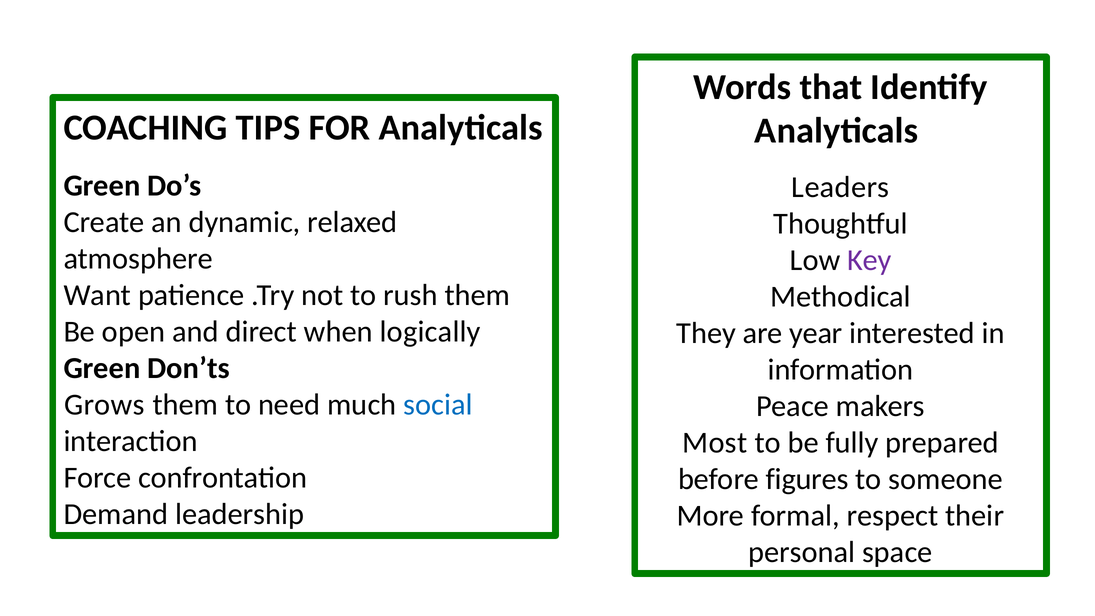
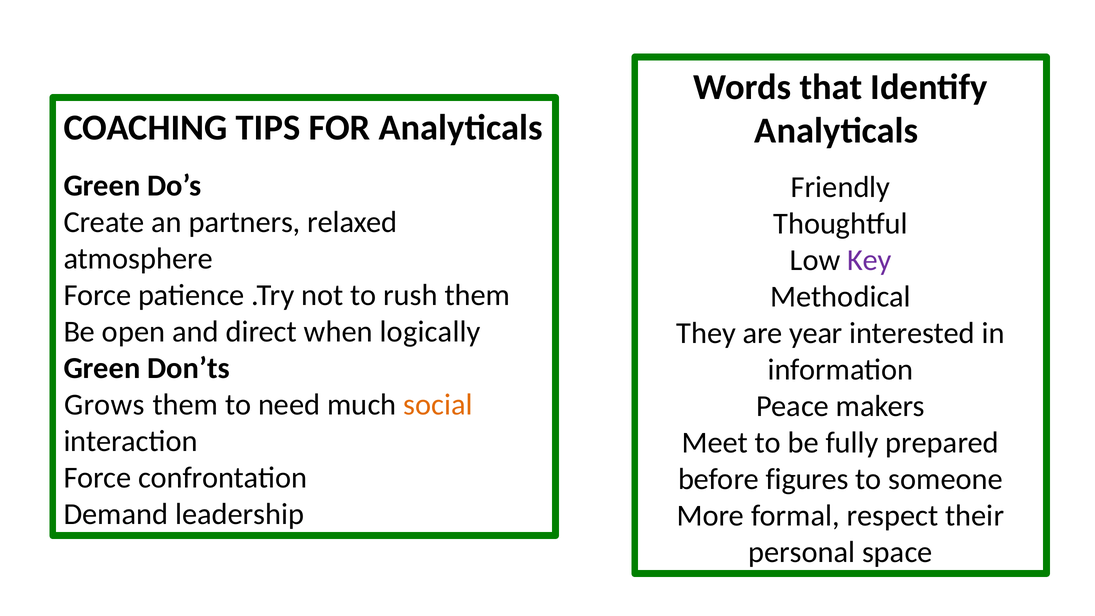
Leaders: Leaders -> Friendly (841, 187)
dynamic: dynamic -> partners (245, 222)
Want: Want -> Force (97, 295)
social colour: blue -> orange (438, 405)
Most: Most -> Meet (715, 443)
